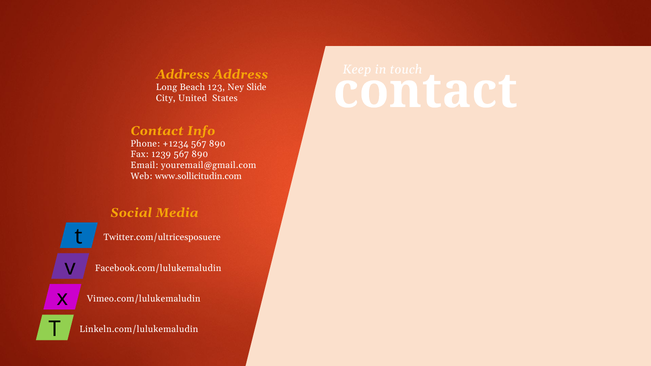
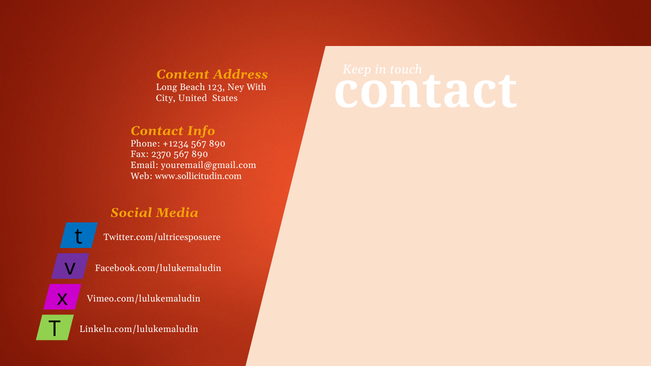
Address: Address -> Content (183, 74)
Slide: Slide -> With (256, 87)
1239: 1239 -> 2370 (161, 155)
